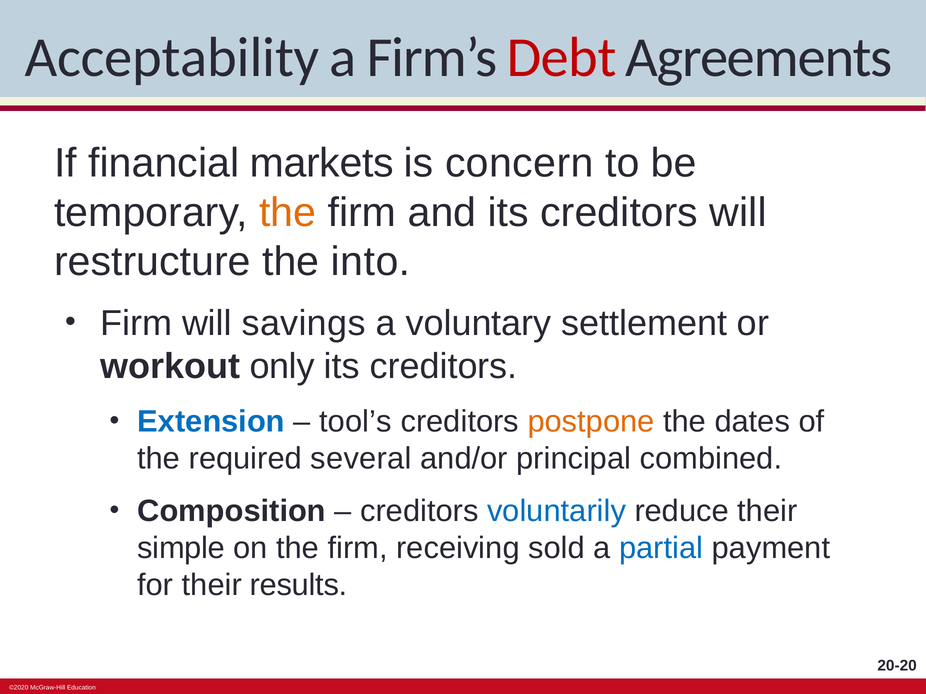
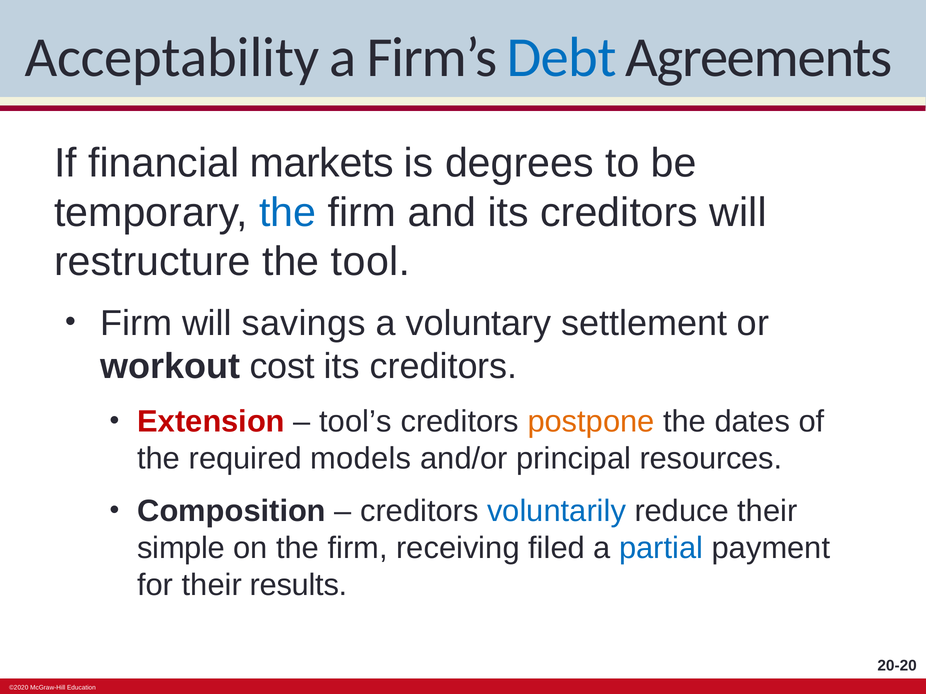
Debt colour: red -> blue (562, 58)
concern: concern -> degrees (519, 163)
the colour: orange -> blue (288, 213)
into: into -> tool (371, 262)
only: only -> cost (282, 367)
Extension colour: blue -> red (211, 422)
several: several -> models (361, 459)
combined: combined -> resources (711, 459)
sold: sold -> filed (557, 549)
